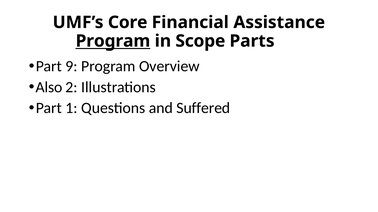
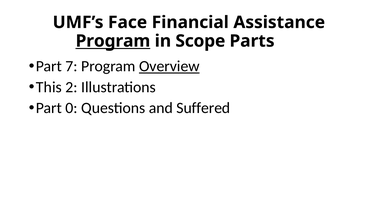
Core: Core -> Face (128, 22)
9: 9 -> 7 (72, 66)
Overview underline: none -> present (169, 66)
Also: Also -> This (49, 87)
1: 1 -> 0 (72, 108)
